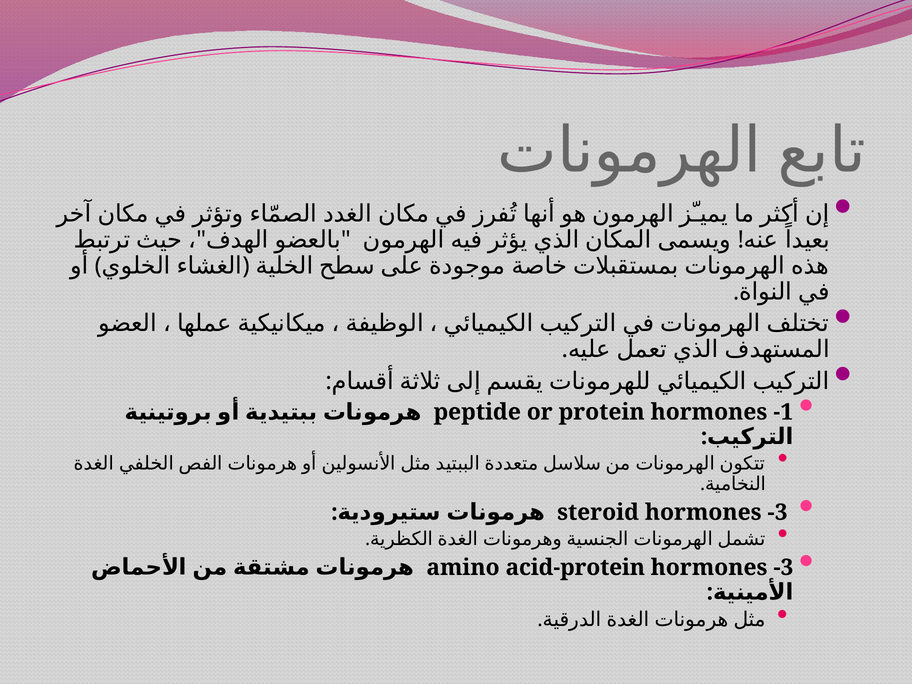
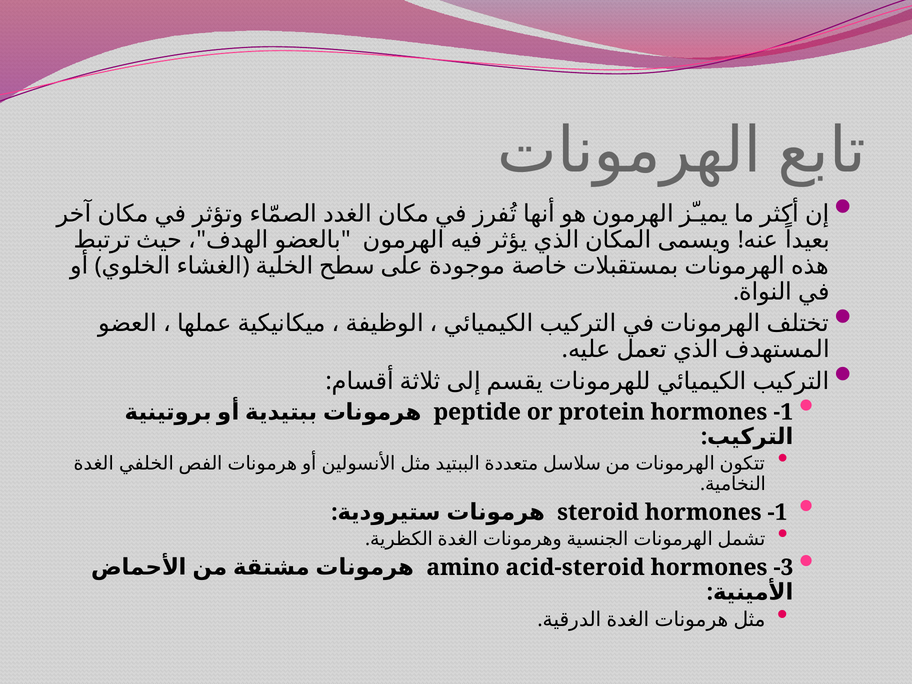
steroid hormones -3: -3 -> -1 (778, 512)
acid-protein: acid-protein -> acid-steroid (575, 567)
